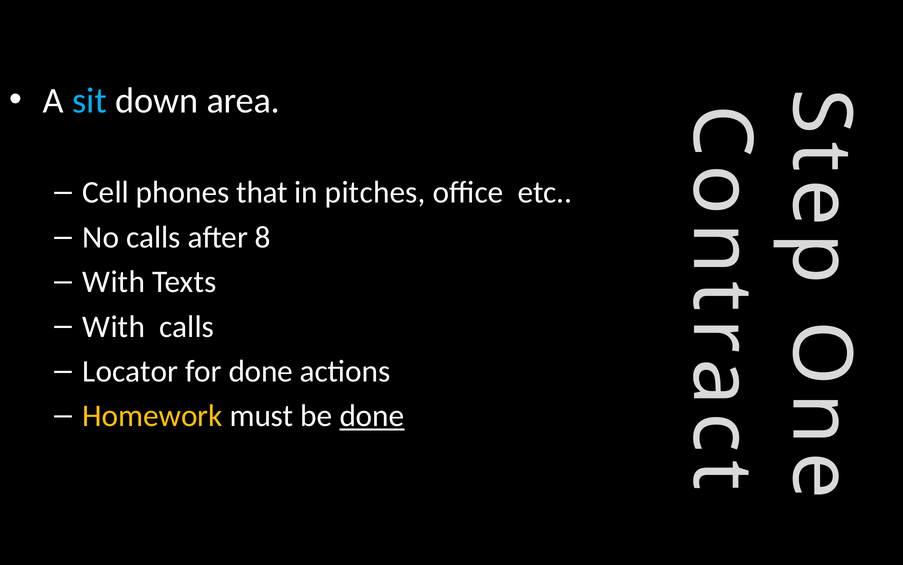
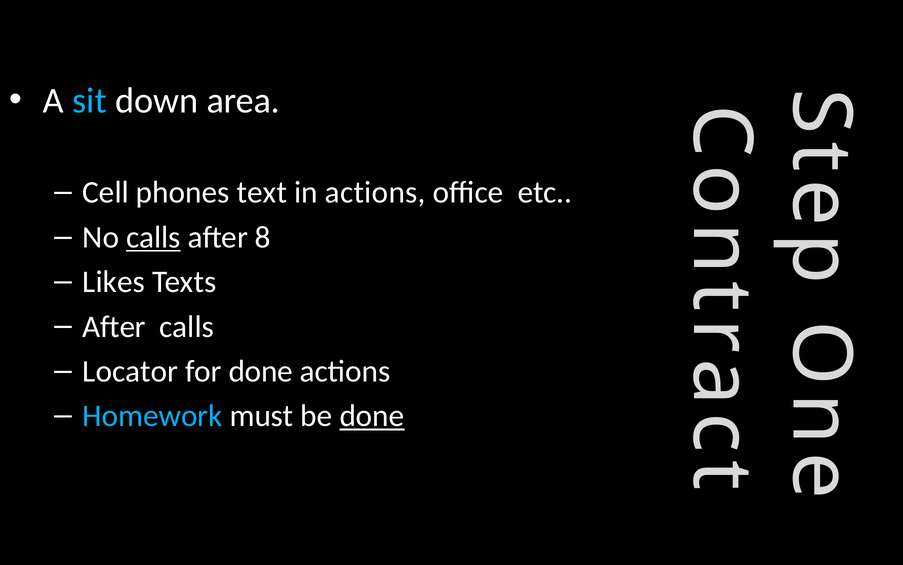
that: that -> text (262, 192)
in pitches: pitches -> actions (375, 192)
calls underline: none -> present (153, 237)
With: With -> Likes (114, 282)
With: With -> After (114, 326)
Homework colour: yellow -> light blue (152, 416)
